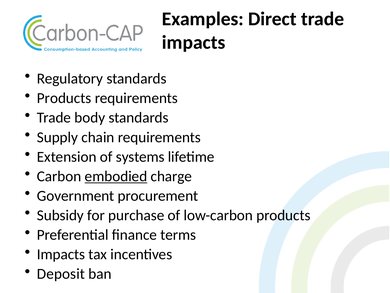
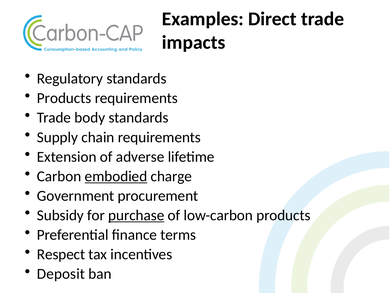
systems: systems -> adverse (140, 157)
purchase underline: none -> present (136, 215)
Impacts: Impacts -> Respect (61, 254)
